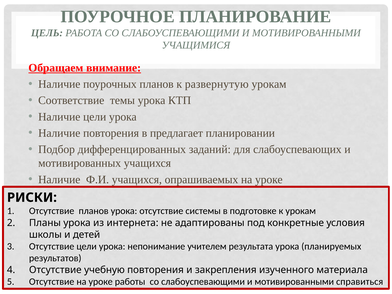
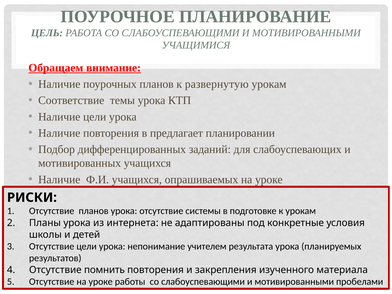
учебную: учебную -> помнить (104, 270)
справиться: справиться -> пробелами (360, 282)
